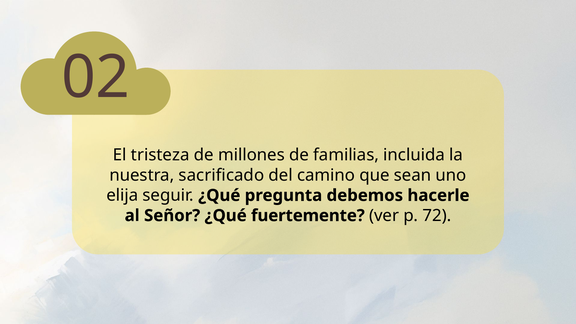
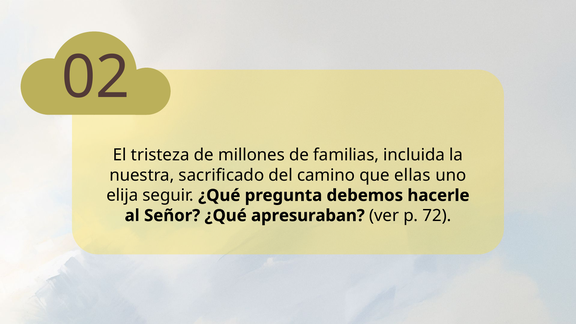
sean: sean -> ellas (412, 175)
fuertemente: fuertemente -> apresuraban (308, 216)
